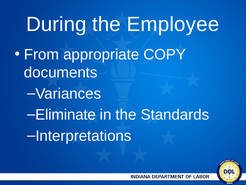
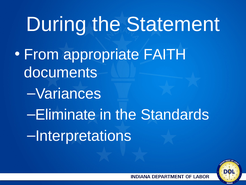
Employee: Employee -> Statement (173, 24)
COPY: COPY -> FAITH (165, 54)
